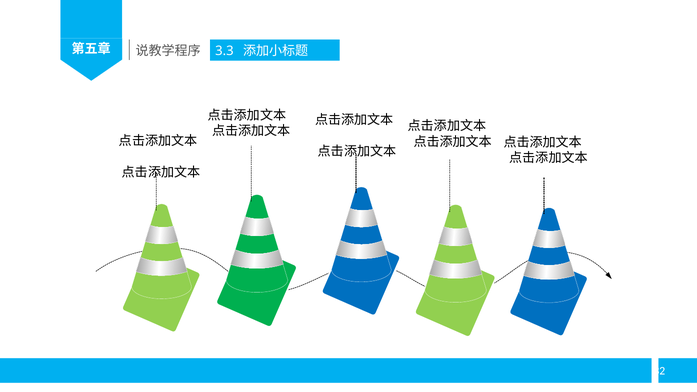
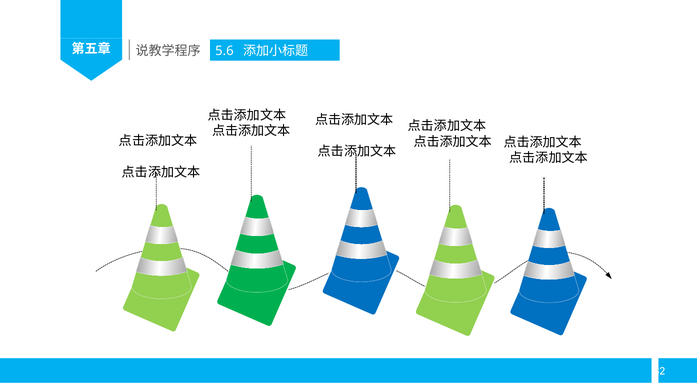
3.3: 3.3 -> 5.6 (224, 51)
